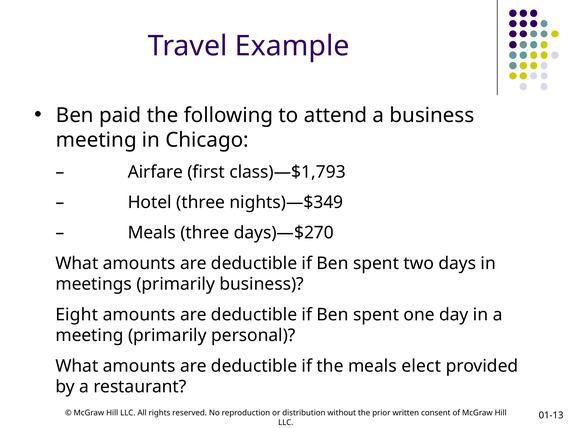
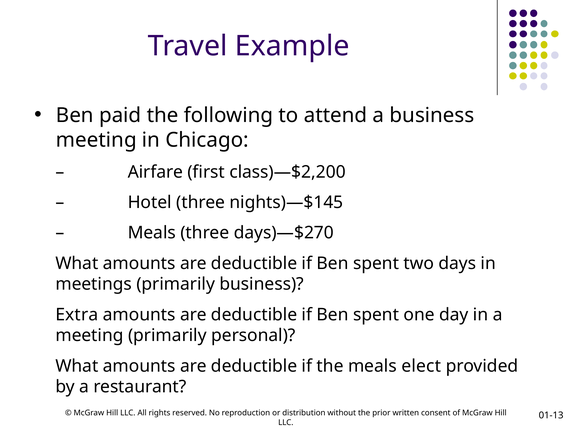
class)—$1,793: class)—$1,793 -> class)—$2,200 (288, 172)
nights)—$349: nights)—$349 -> nights)—$145 (286, 203)
Eight: Eight -> Extra (77, 315)
